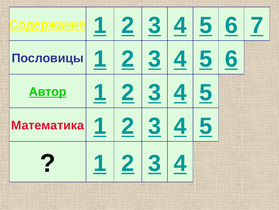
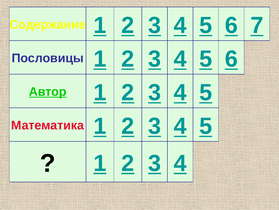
Содержание underline: present -> none (48, 25)
